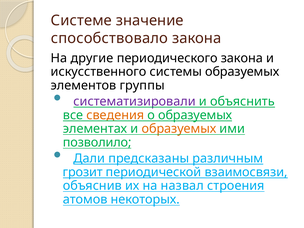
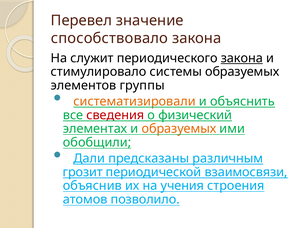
Системе: Системе -> Перевел (81, 21)
другие: другие -> служит (92, 58)
закона underline: none -> present (242, 58)
искусственного: искусственного -> стимулировало (99, 72)
систематизировали colour: purple -> orange (135, 101)
сведения colour: orange -> red (115, 115)
о образуемых: образуемых -> физический (195, 115)
позволило: позволило -> обобщили (97, 142)
назвал: назвал -> учения (182, 186)
некоторых: некоторых -> позволило (145, 199)
